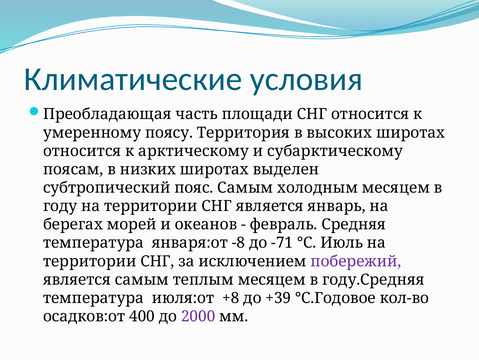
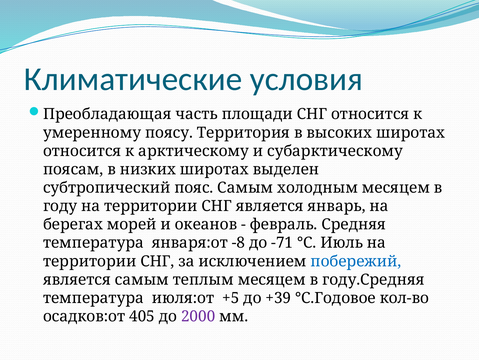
побережий colour: purple -> blue (356, 261)
+8: +8 -> +5 (231, 297)
400: 400 -> 405 (142, 316)
